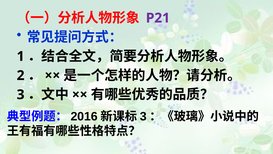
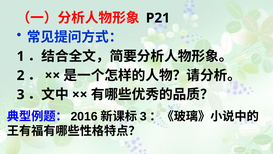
P21 colour: purple -> black (158, 18)
